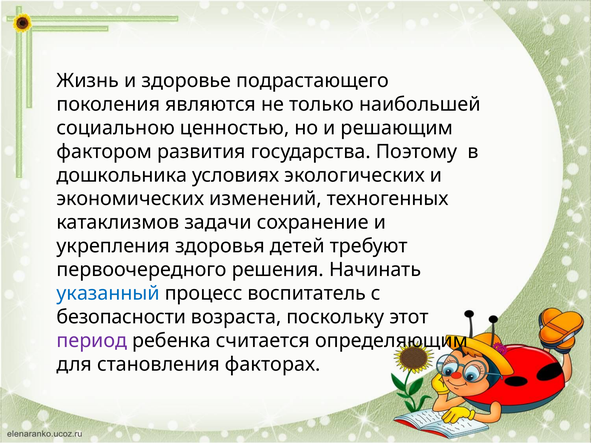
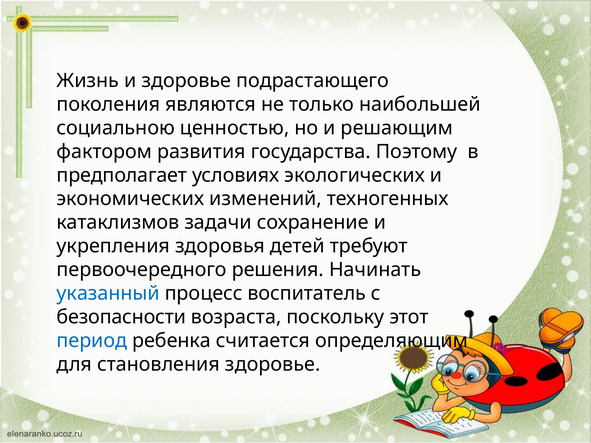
дошкольника: дошкольника -> предполагает (122, 175)
период colour: purple -> blue (92, 341)
становления факторах: факторах -> здоровье (273, 364)
